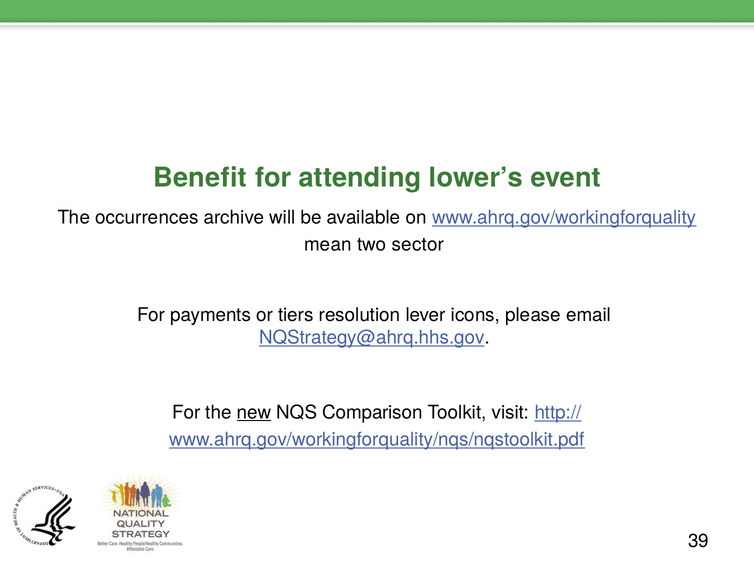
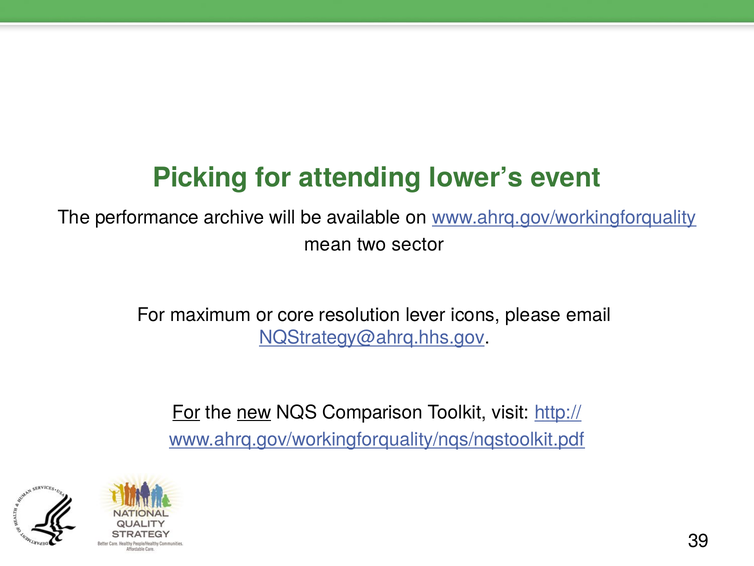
Benefit: Benefit -> Picking (200, 178)
occurrences: occurrences -> performance (147, 217)
payments: payments -> maximum (211, 315)
tiers: tiers -> core (296, 315)
For underline: none -> present (186, 412)
